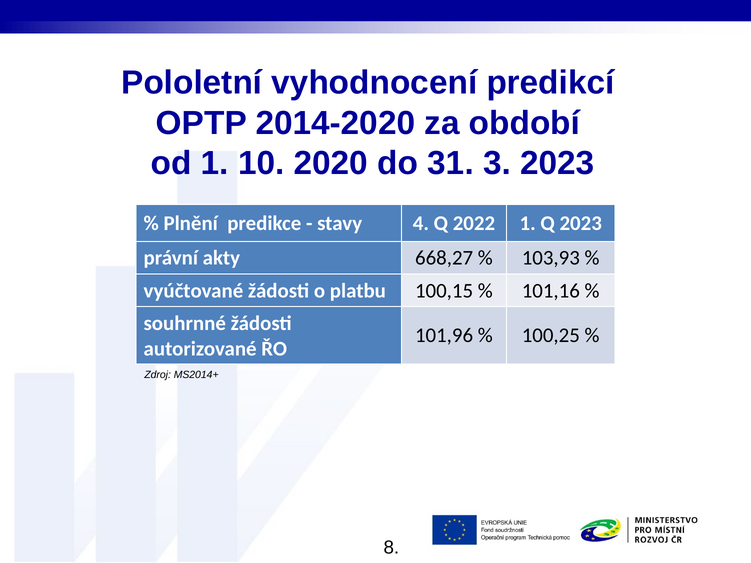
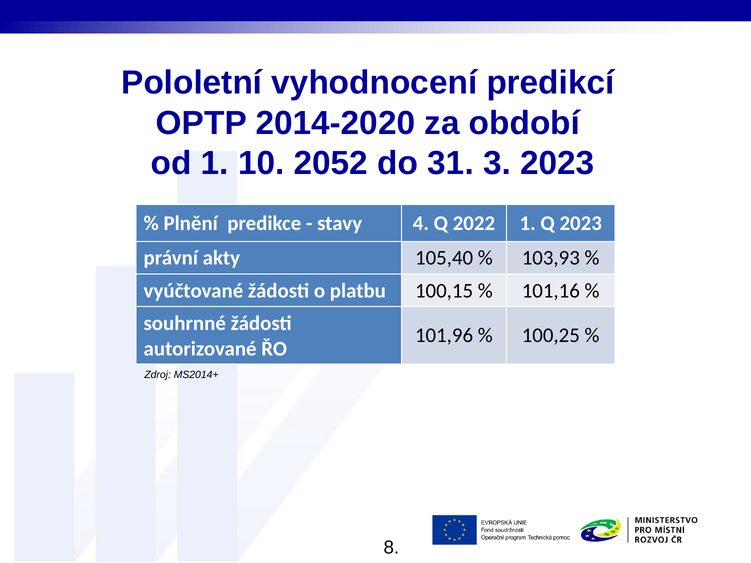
2020: 2020 -> 2052 (331, 163)
668,27: 668,27 -> 105,40 (444, 258)
